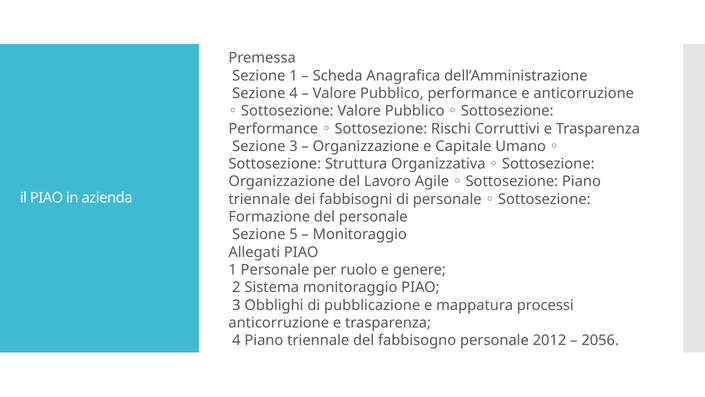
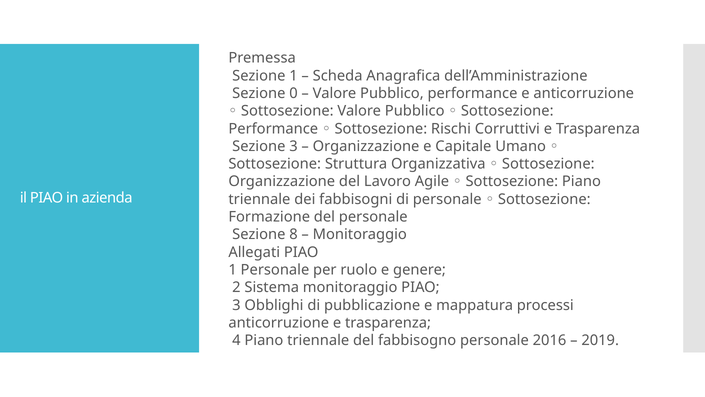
Sezione 4: 4 -> 0 (293, 93)
5: 5 -> 8 (293, 234)
2012: 2012 -> 2016 (550, 340)
2056: 2056 -> 2019 (600, 340)
